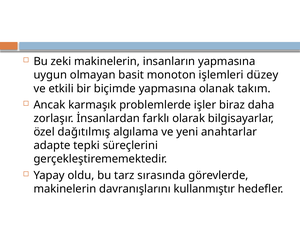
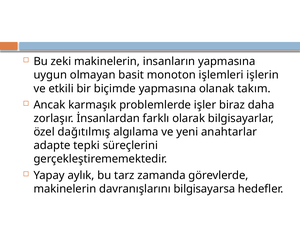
düzey: düzey -> işlerin (263, 75)
oldu: oldu -> aylık (81, 175)
sırasında: sırasında -> zamanda (162, 175)
kullanmıştır: kullanmıştır -> bilgisayarsa (204, 189)
